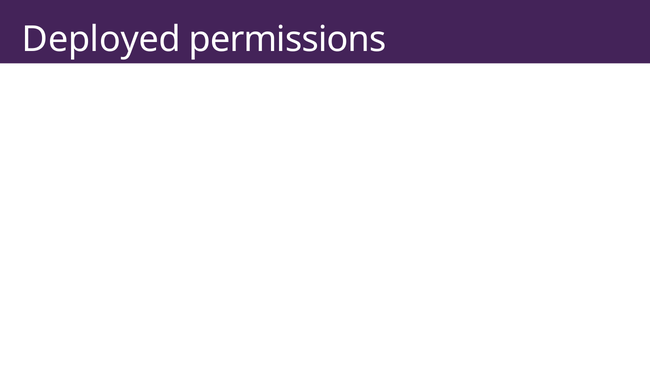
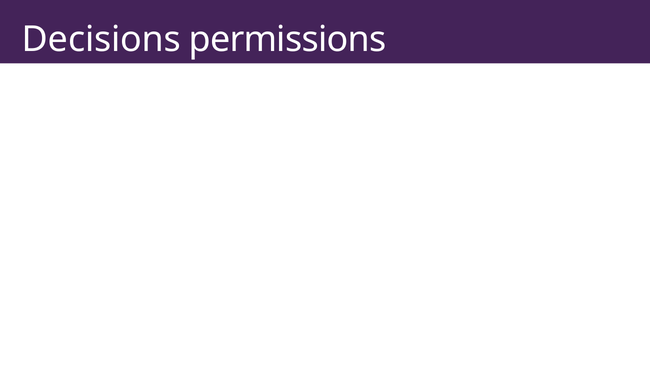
Deployed: Deployed -> Decisions (101, 39)
